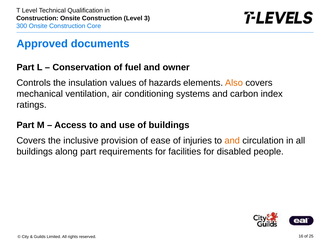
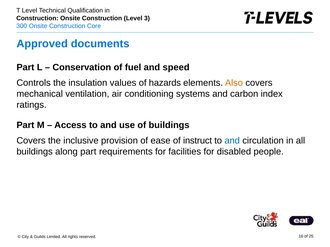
owner: owner -> speed (176, 68)
injuries: injuries -> instruct (198, 141)
and colour: orange -> blue (232, 141)
